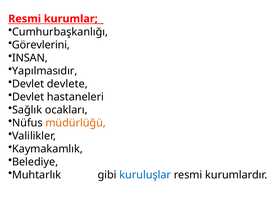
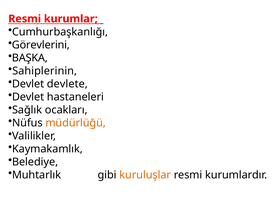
INSAN: INSAN -> BAŞKA (30, 58)
Yapılmasıdır: Yapılmasıdır -> Sahiplerinin (45, 71)
kuruluşlar colour: blue -> orange (145, 175)
